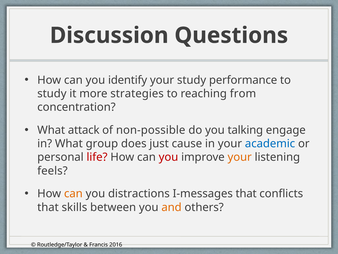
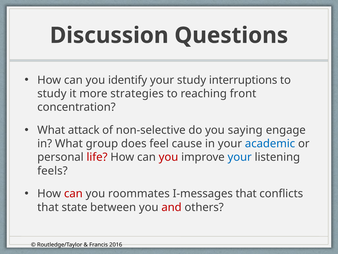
performance: performance -> interruptions (243, 80)
from: from -> front (243, 93)
non-possible: non-possible -> non-selective (151, 130)
talking: talking -> saying (245, 130)
just: just -> feel (159, 143)
your colour: orange -> blue (240, 157)
can colour: orange -> red (73, 193)
distractions: distractions -> roommates (139, 193)
skills: skills -> state (74, 207)
and colour: orange -> red (172, 207)
